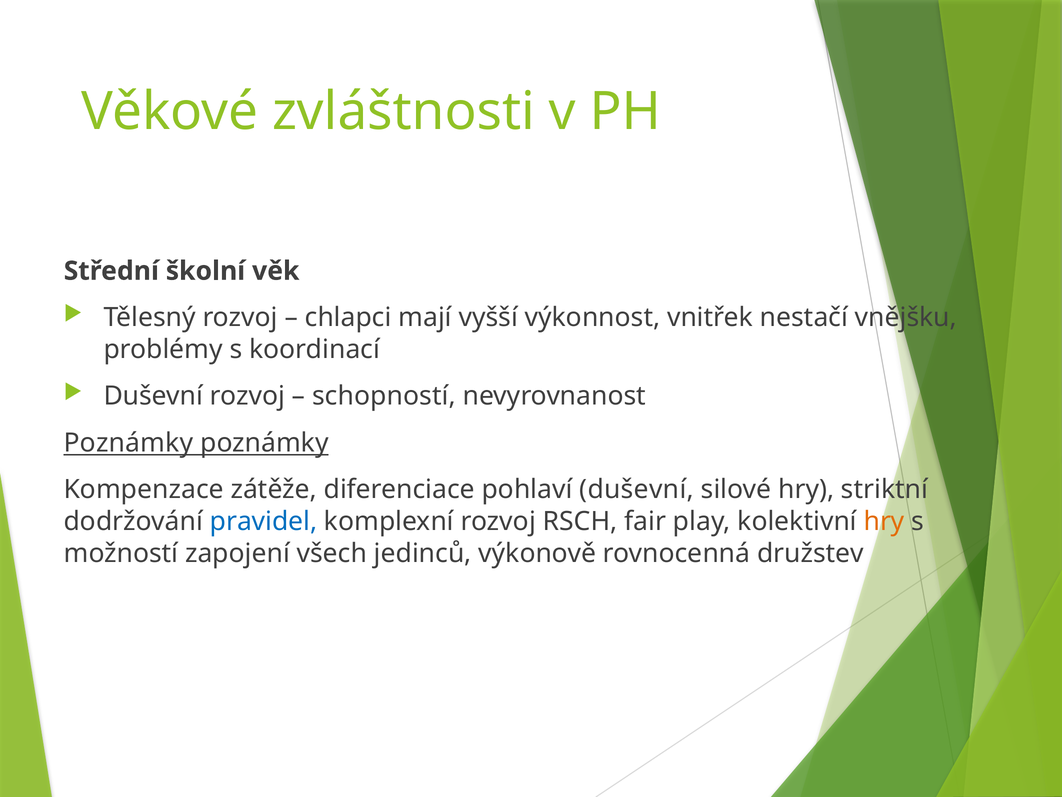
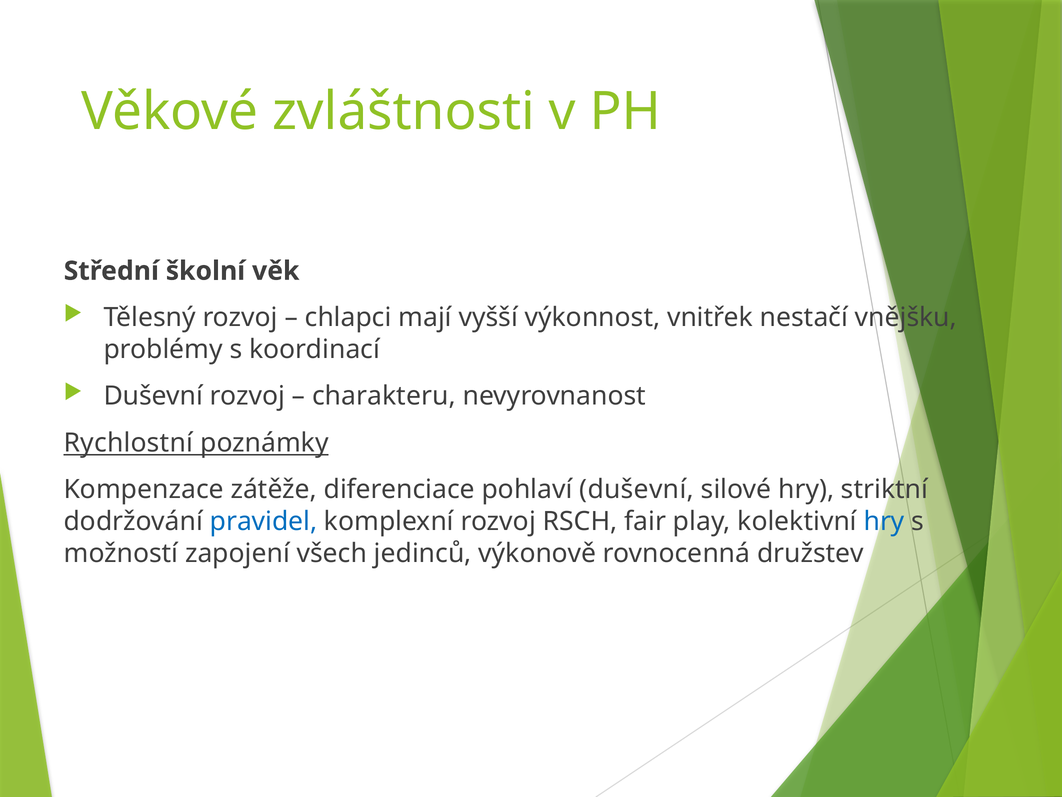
schopností: schopností -> charakteru (384, 396)
Poznámky: Poznámky -> Rychlostní (128, 443)
hry colour: orange -> blue (884, 521)
